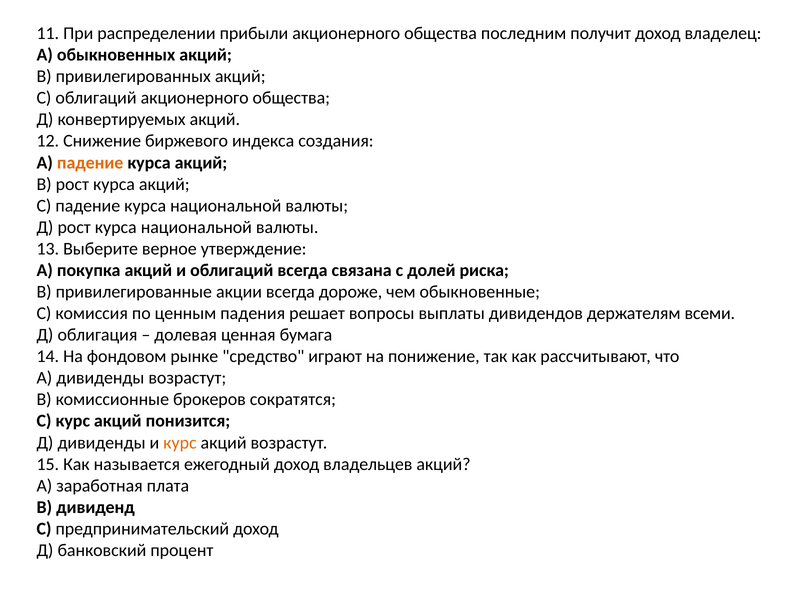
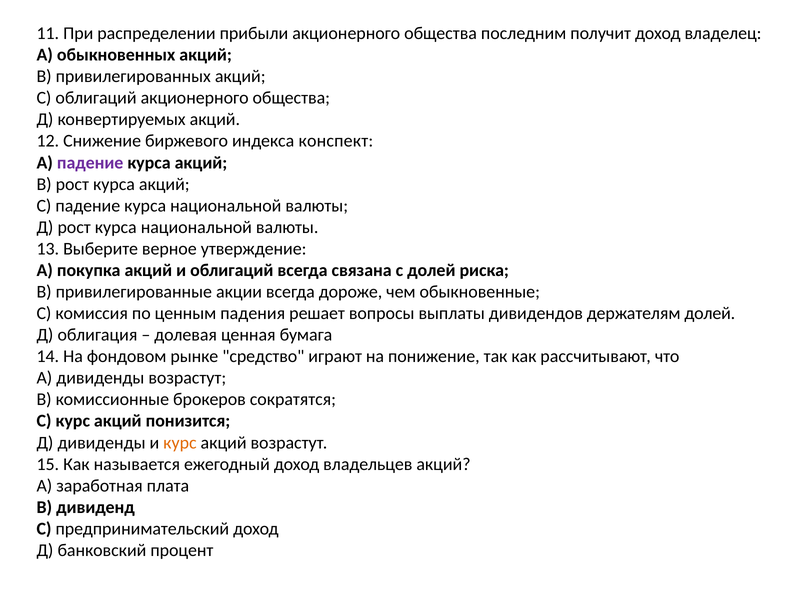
создания: создания -> конспект (336, 141)
падение colour: orange -> purple (90, 163)
держателям всеми: всеми -> долей (710, 313)
